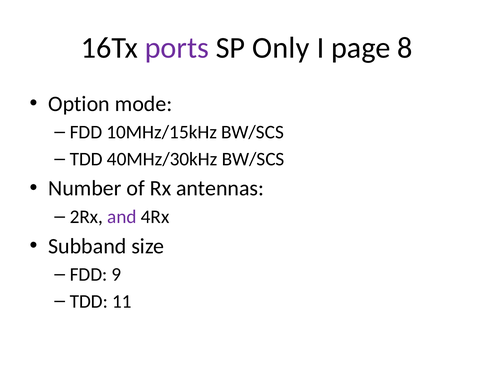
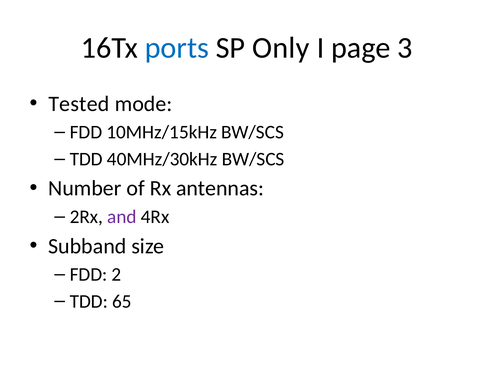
ports colour: purple -> blue (177, 48)
8: 8 -> 3 (405, 48)
Option: Option -> Tested (79, 104)
9: 9 -> 2 (116, 274)
11: 11 -> 65 (122, 301)
